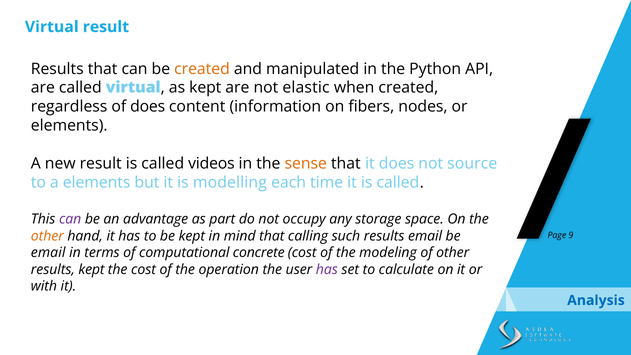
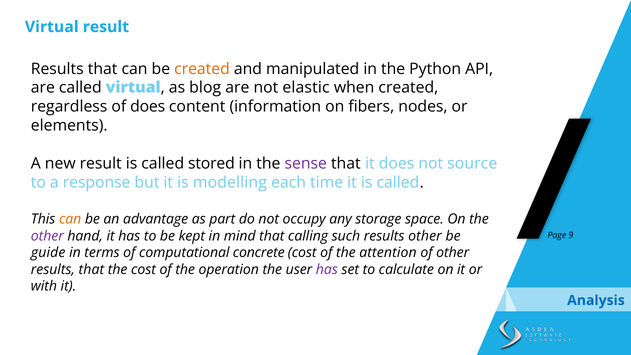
as kept: kept -> blog (205, 88)
videos: videos -> stored (211, 163)
sense colour: orange -> purple (306, 163)
a elements: elements -> response (97, 182)
can colour: purple -> orange (70, 219)
other colour: orange -> purple (47, 236)
results email: email -> other (425, 236)
email: email -> guide (48, 253)
modeling: modeling -> attention (388, 253)
kept: kept -> that (91, 270)
